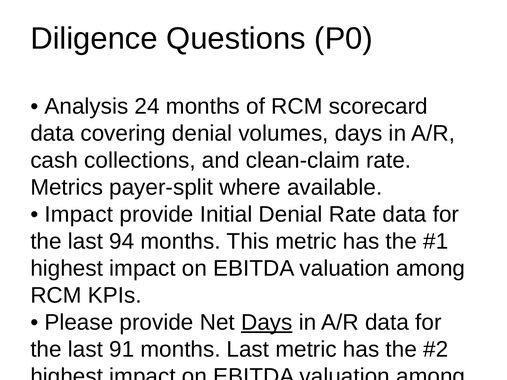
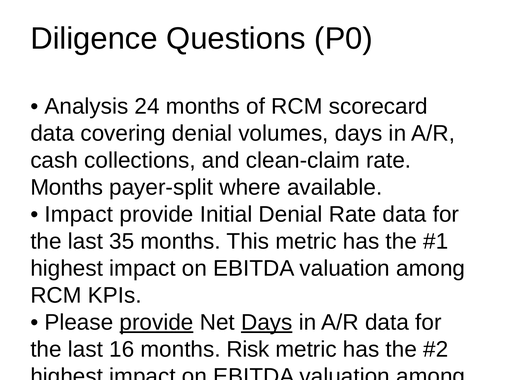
Metrics: Metrics -> Months (67, 187)
94: 94 -> 35 (122, 242)
provide underline: none -> present (157, 323)
91: 91 -> 16 (122, 350)
months Last: Last -> Risk (248, 350)
